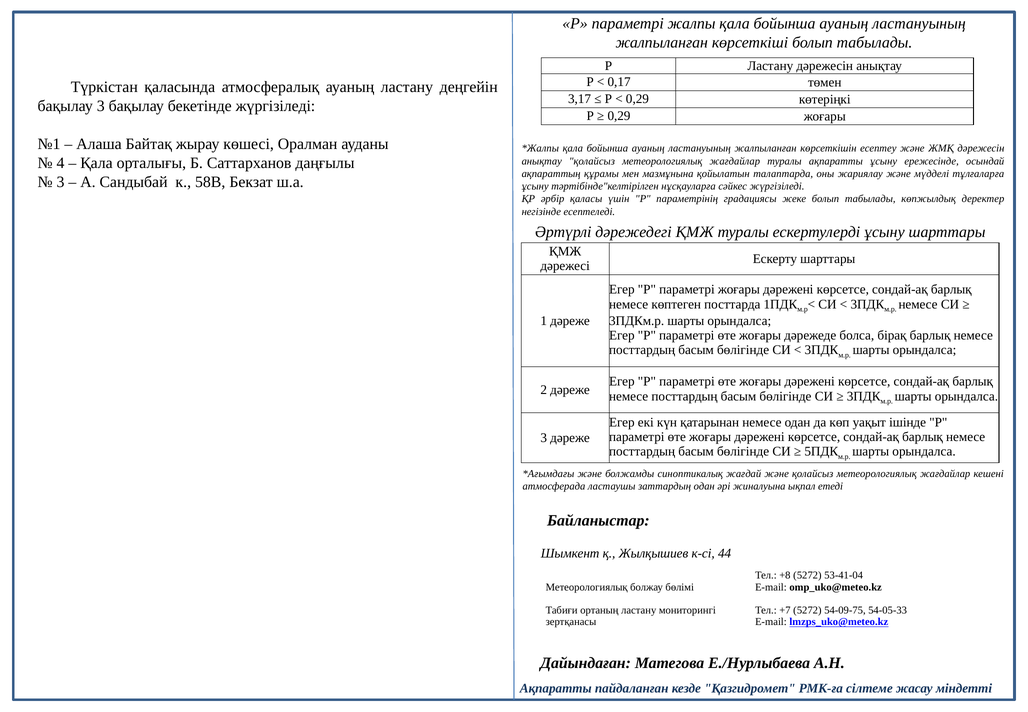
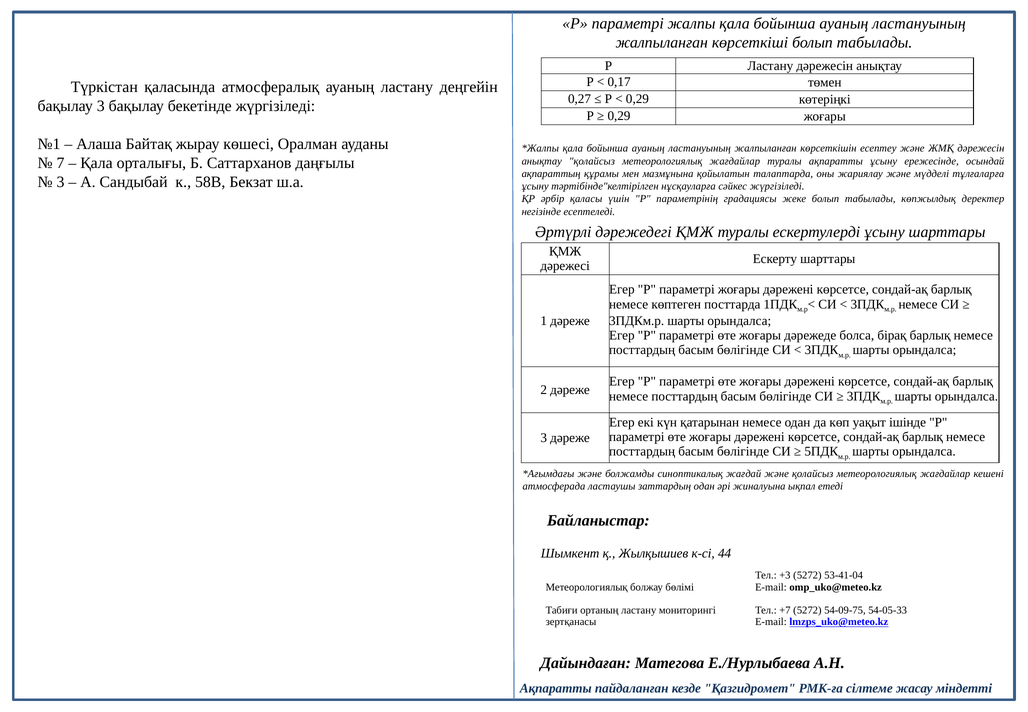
3,17: 3,17 -> 0,27 (580, 99)
4: 4 -> 7 (61, 163)
+8: +8 -> +3 (785, 575)
